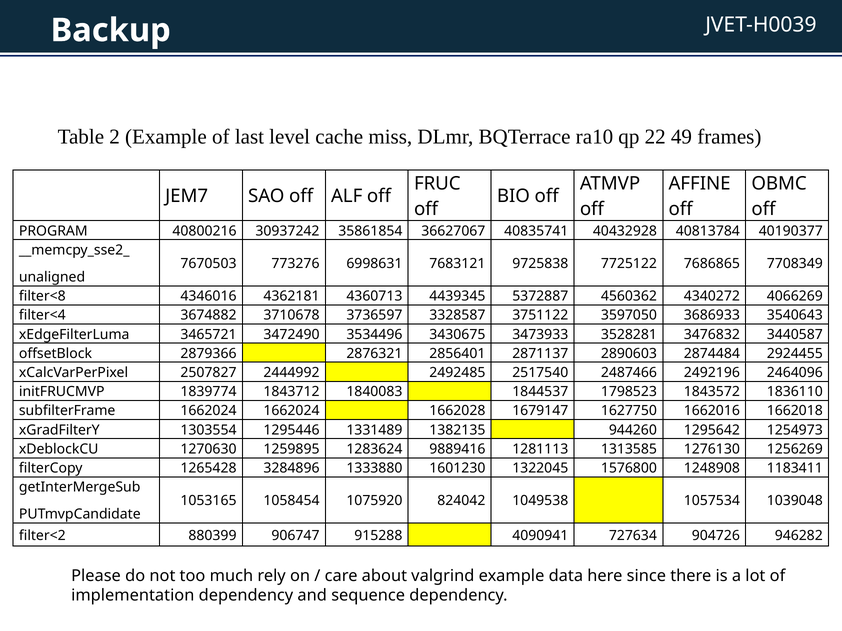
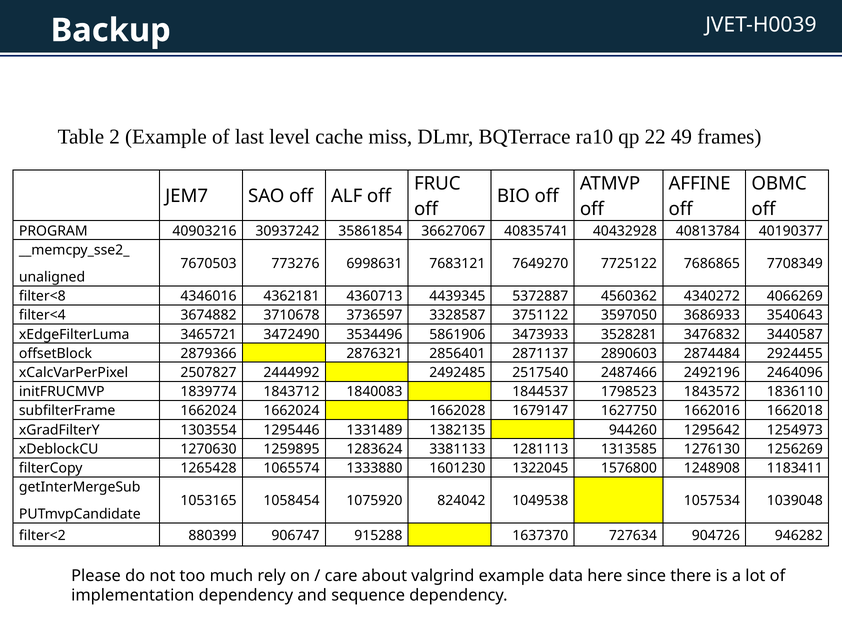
40800216: 40800216 -> 40903216 (205, 231)
9725838: 9725838 -> 7649270 (540, 264)
3430675: 3430675 -> 5861906 (457, 335)
9889416: 9889416 -> 3381133 (457, 449)
3284896: 3284896 -> 1065574 (291, 469)
4090941: 4090941 -> 1637370 (540, 536)
